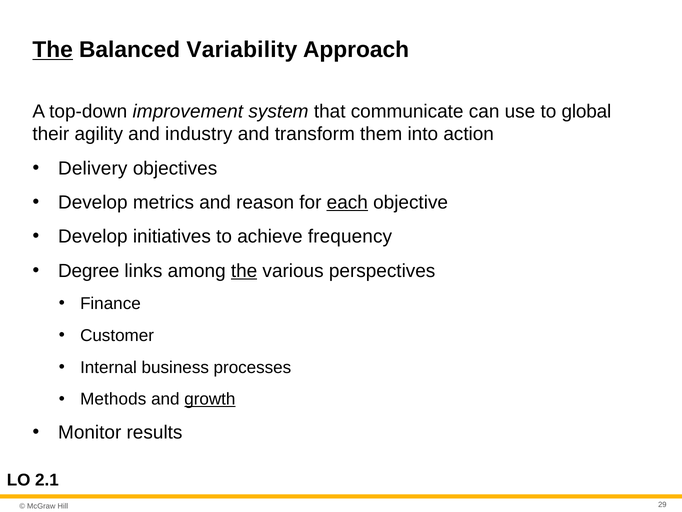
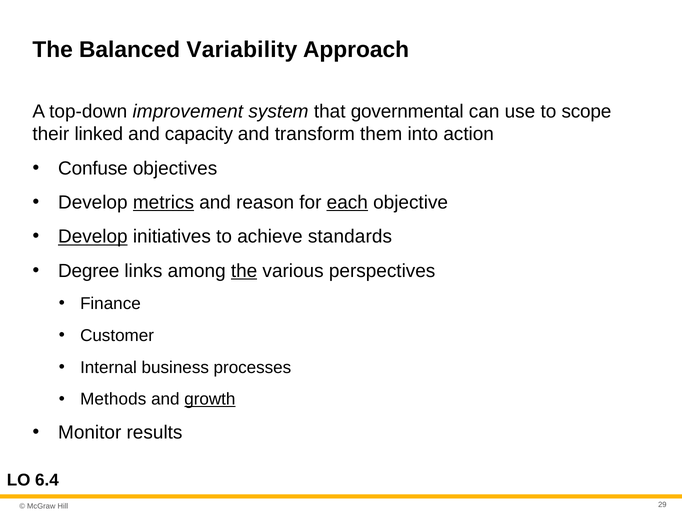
The underline: present -> none (53, 50)
communicate: communicate -> governmental (407, 111)
global: global -> scope (586, 111)
agility: agility -> linked (99, 134)
industry: industry -> capacity (199, 134)
Delivery: Delivery -> Confuse (93, 168)
metrics underline: none -> present (163, 202)
Develop underline: none -> present (93, 236)
frequency: frequency -> standards (350, 236)
2.1: 2.1 -> 6.4 (47, 480)
